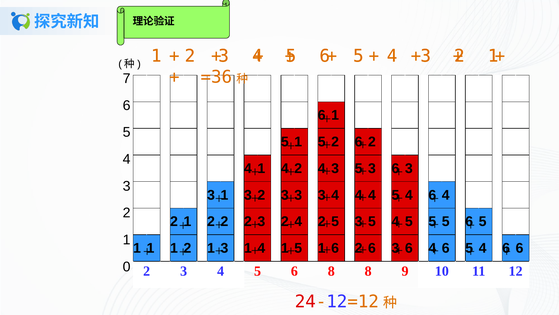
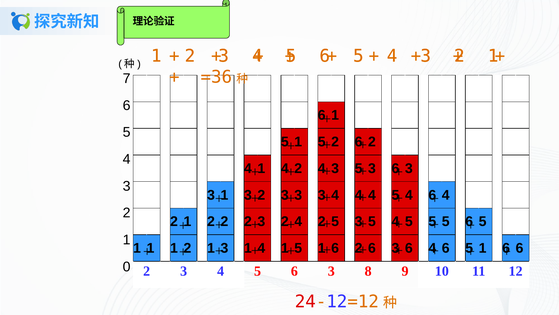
4: 4 -> 1 (483, 248)
5 6 8: 8 -> 3 (331, 271)
